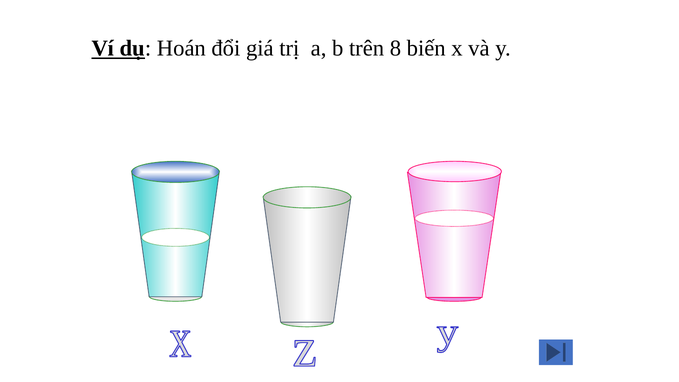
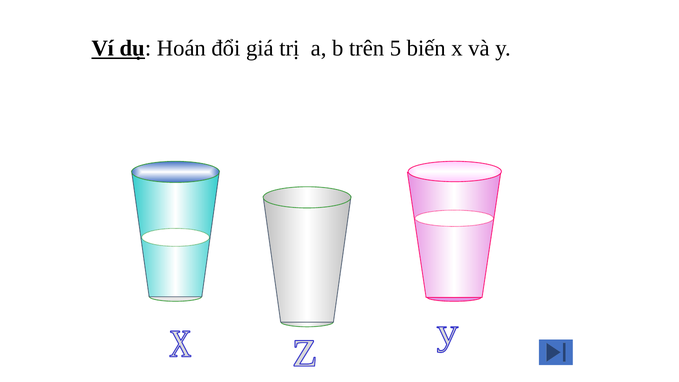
8: 8 -> 5 (395, 48)
